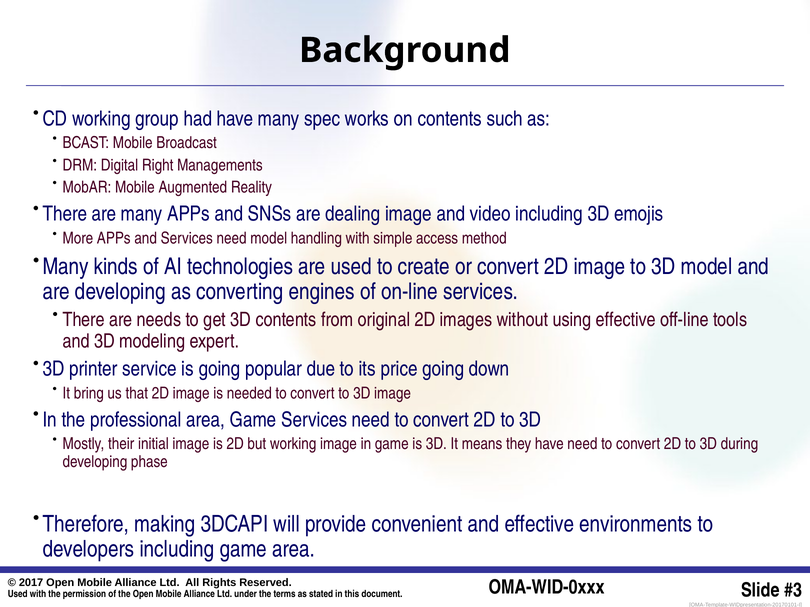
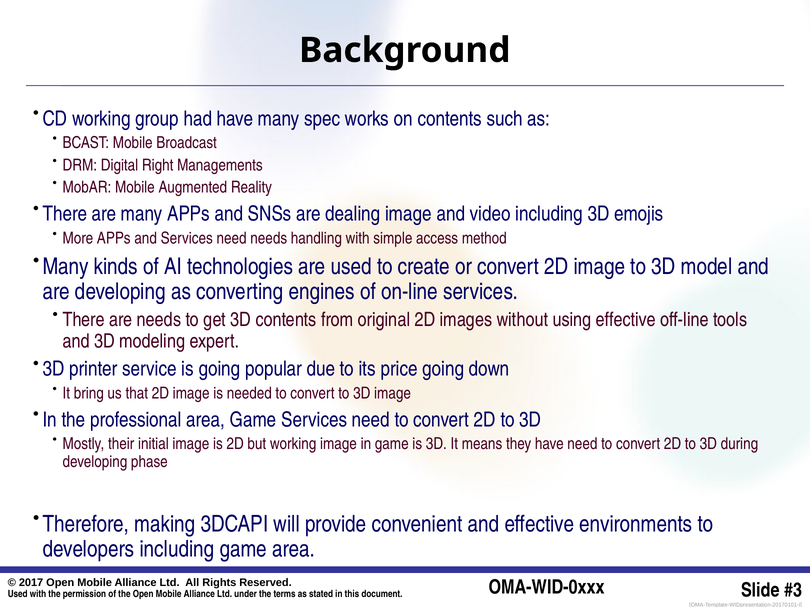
need model: model -> needs (269, 238)
